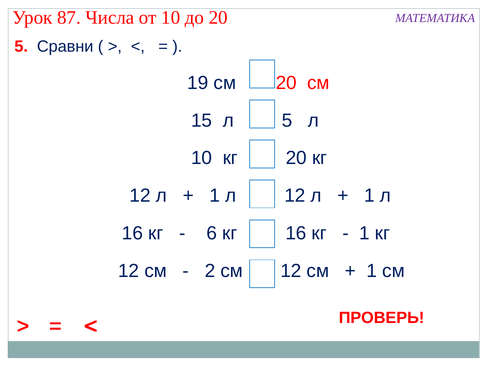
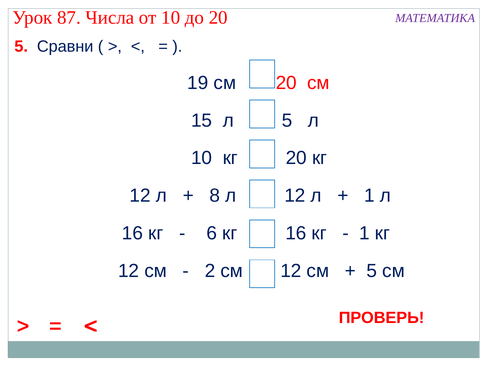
1: 1 -> 8 (215, 196)
1: 1 -> 5 (372, 271)
